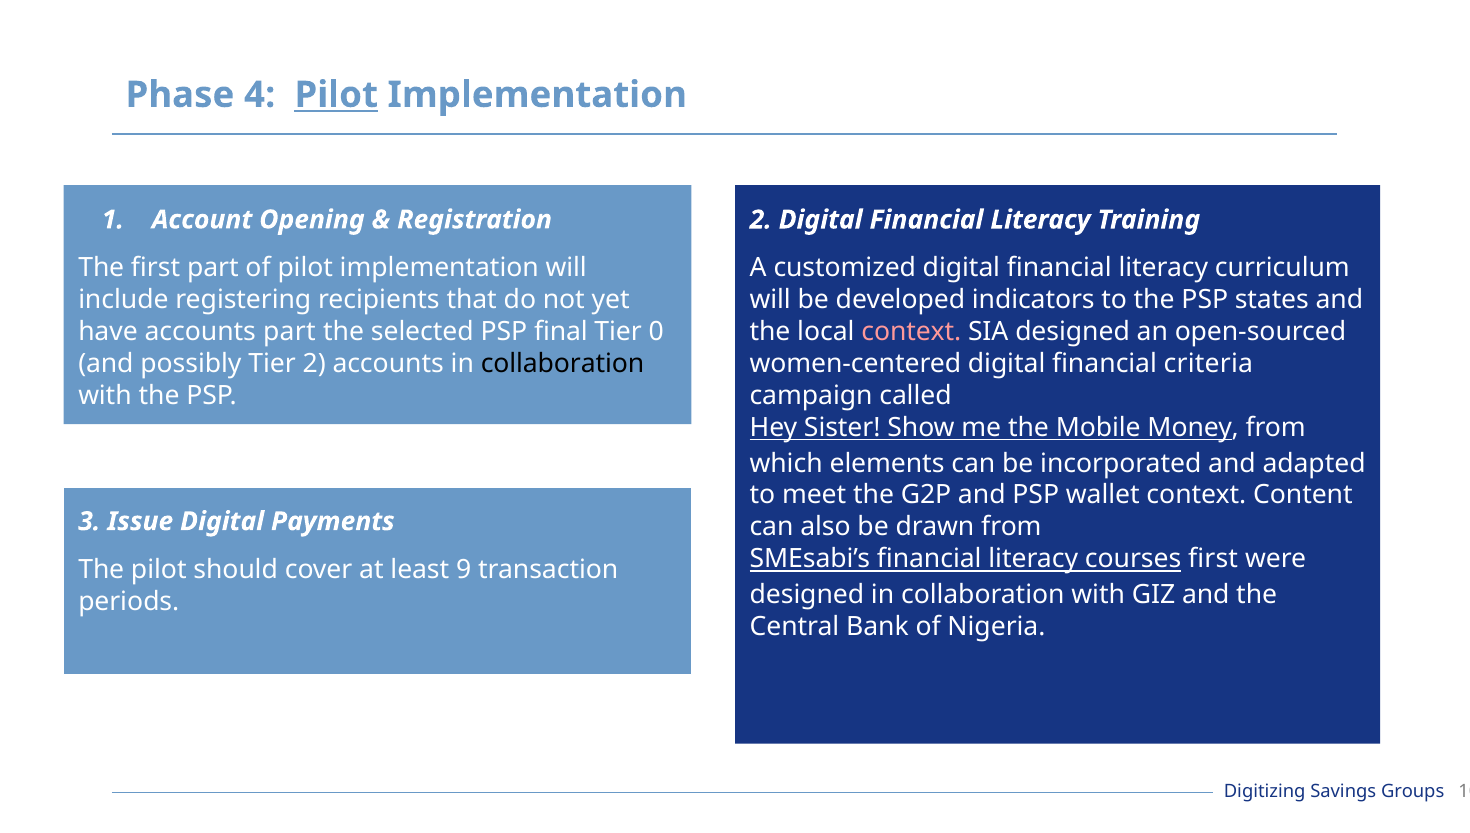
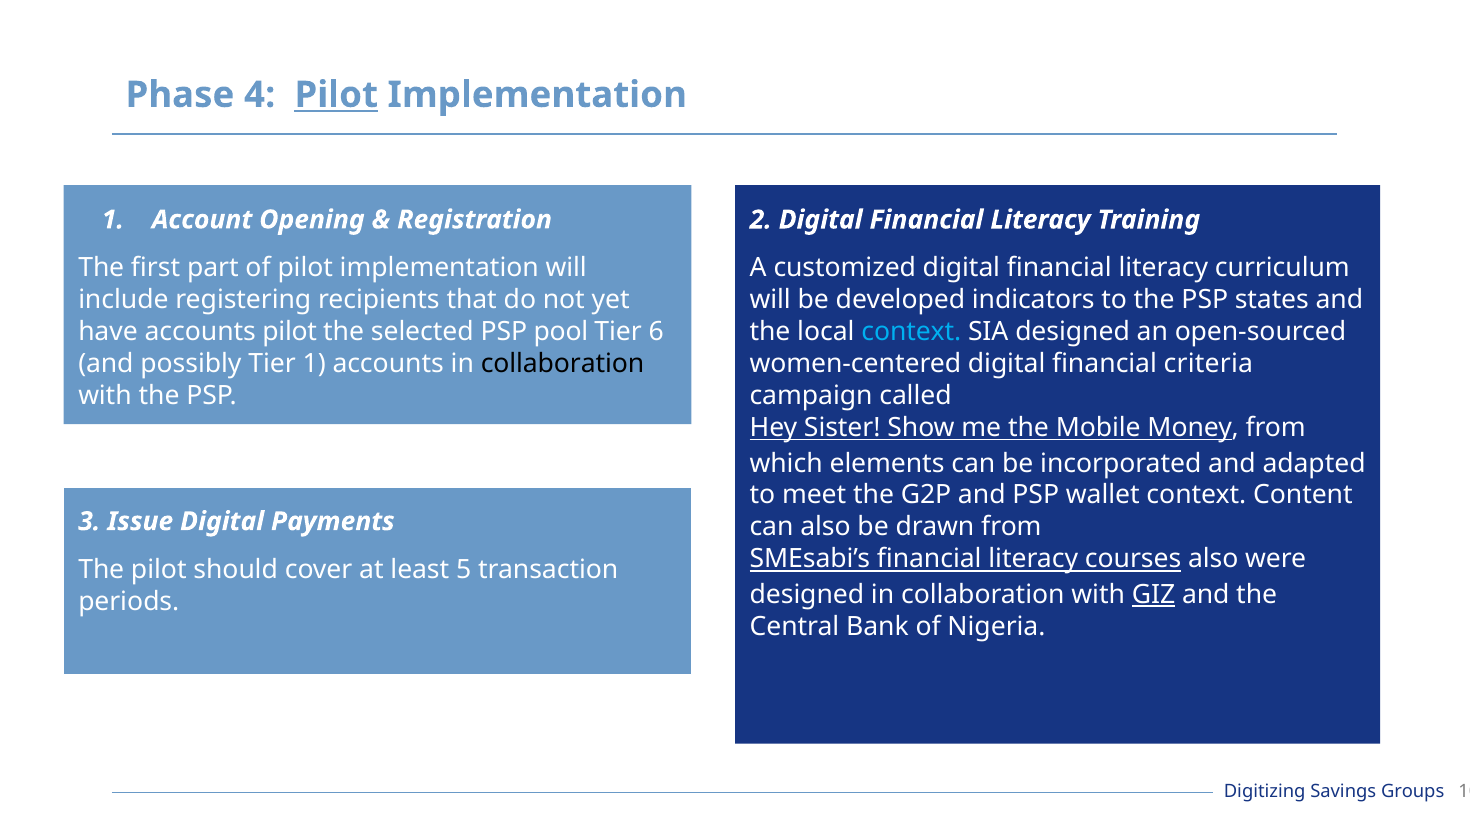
accounts part: part -> pilot (290, 332)
final: final -> pool (561, 332)
0: 0 -> 6 (656, 332)
context colour: pink -> light blue (911, 332)
Tier 2: 2 -> 1 (314, 364)
courses first: first -> also (1213, 559)
9: 9 -> 5 (464, 570)
GIZ underline: none -> present (1154, 595)
